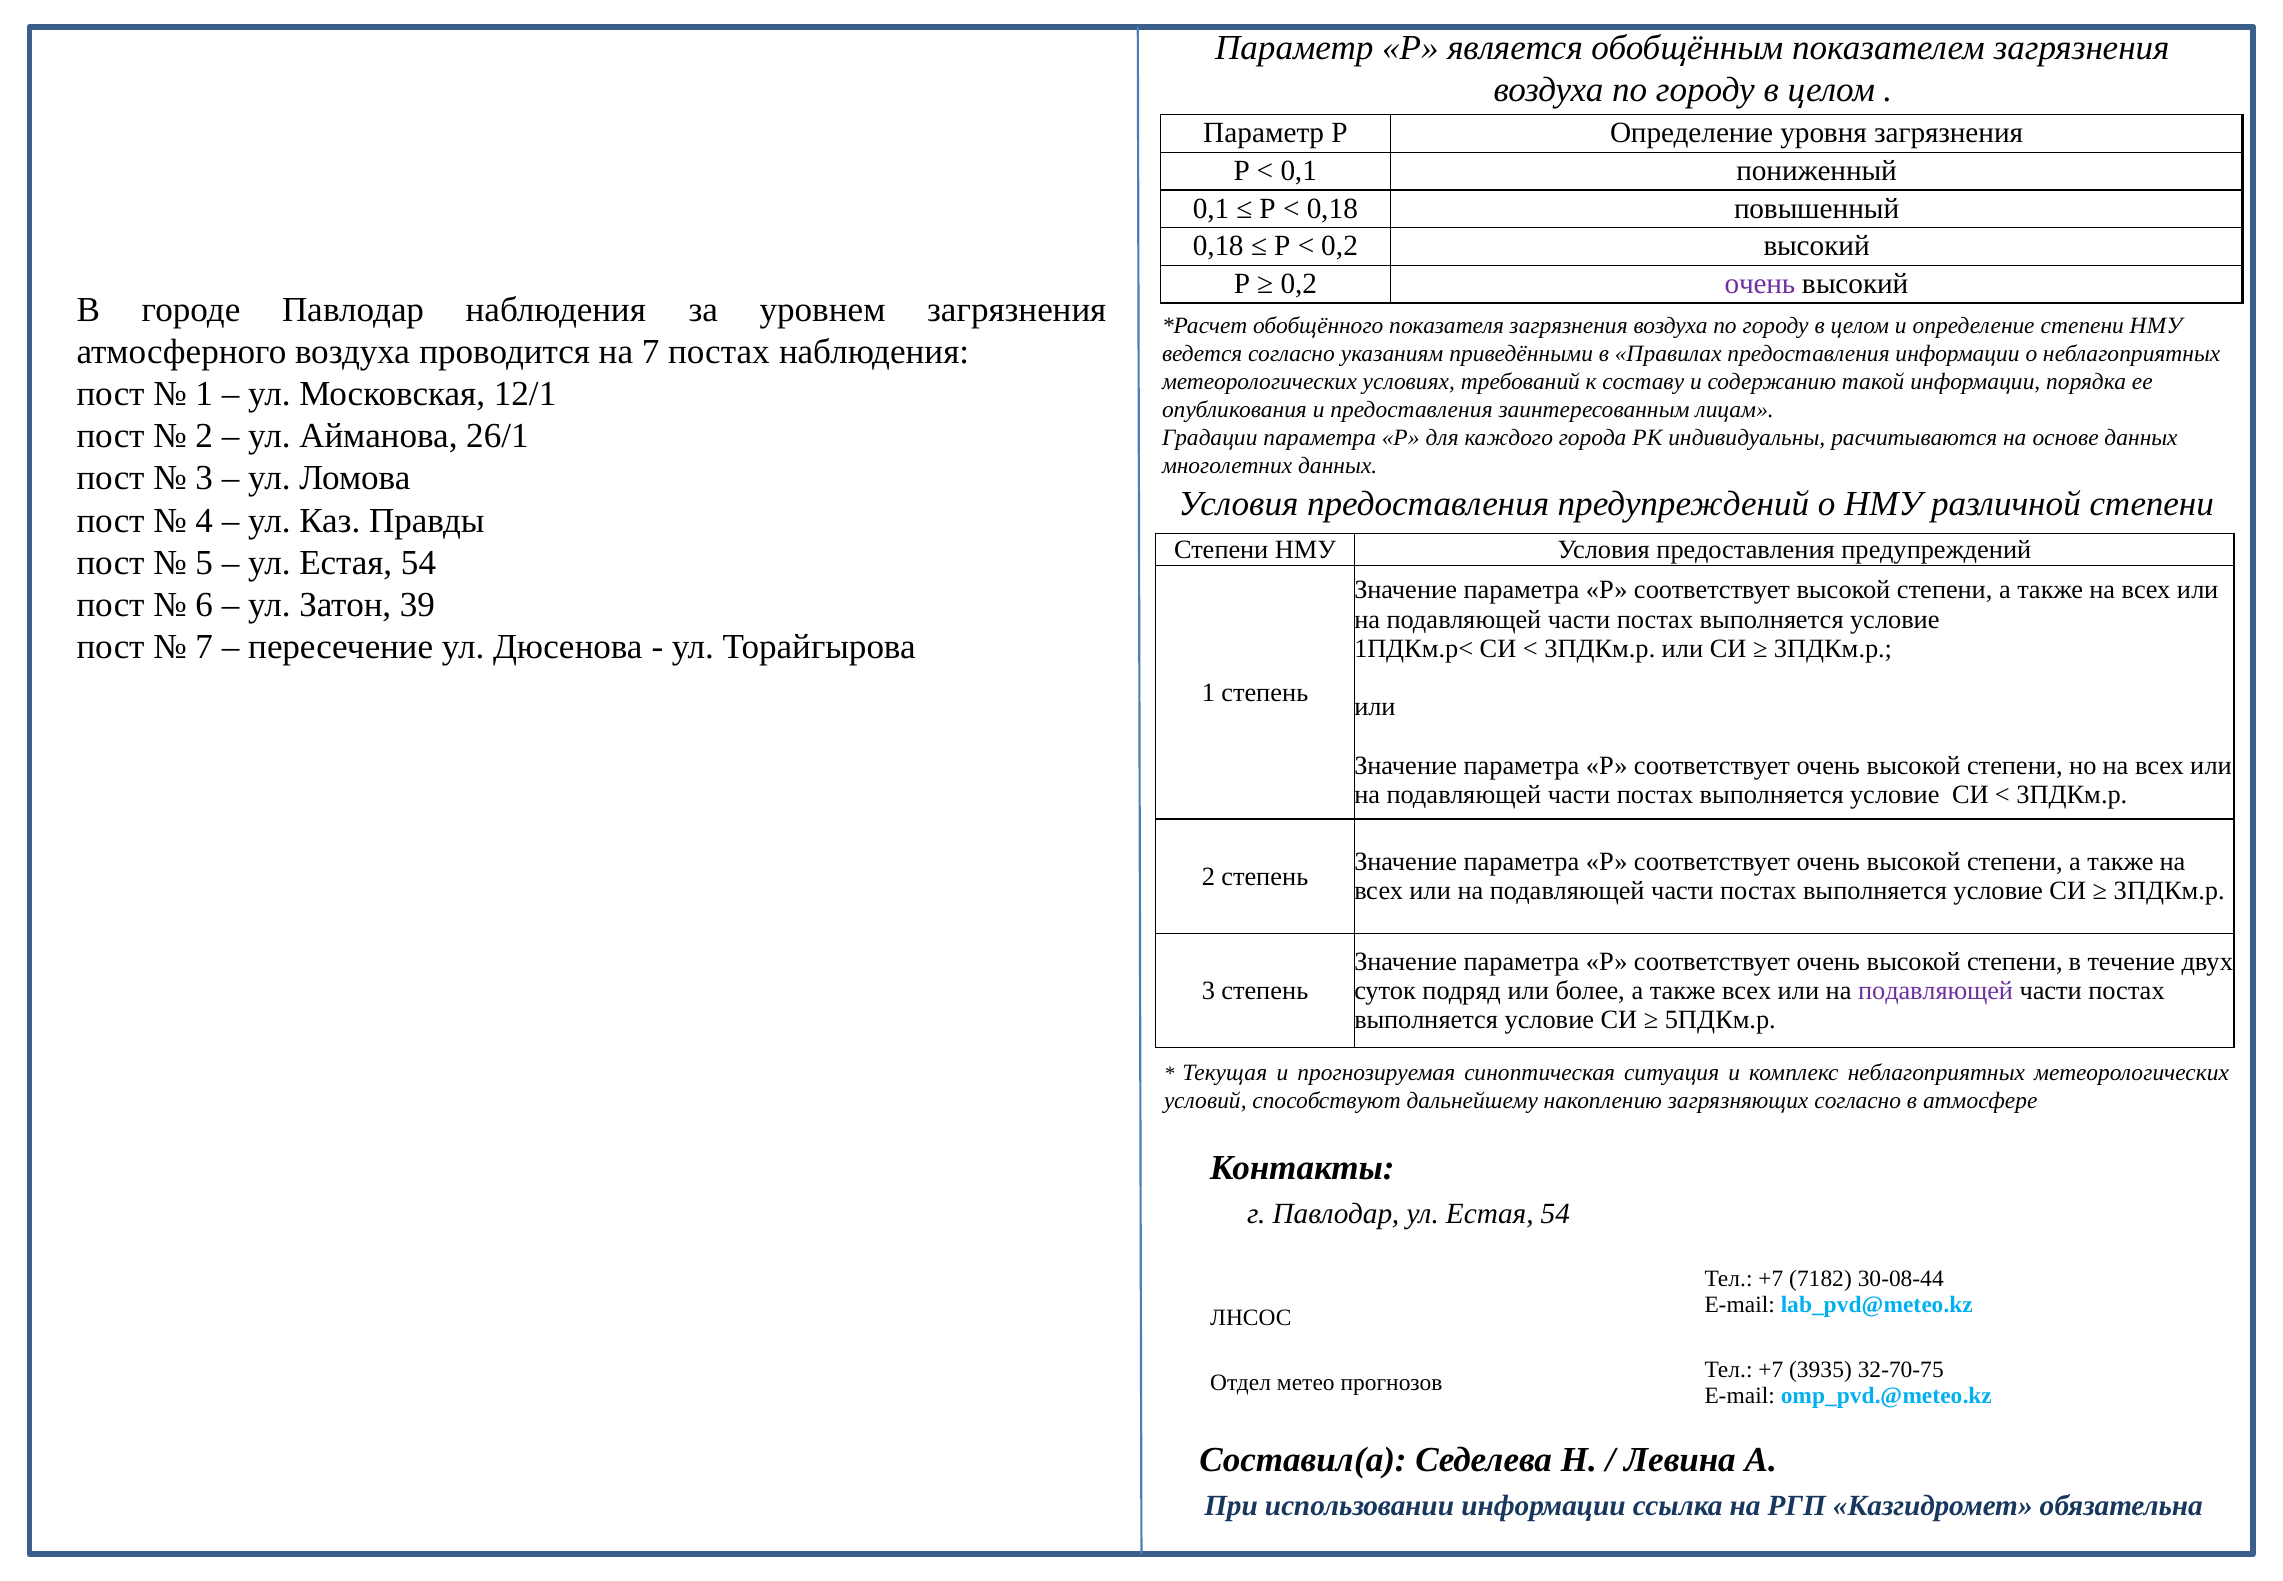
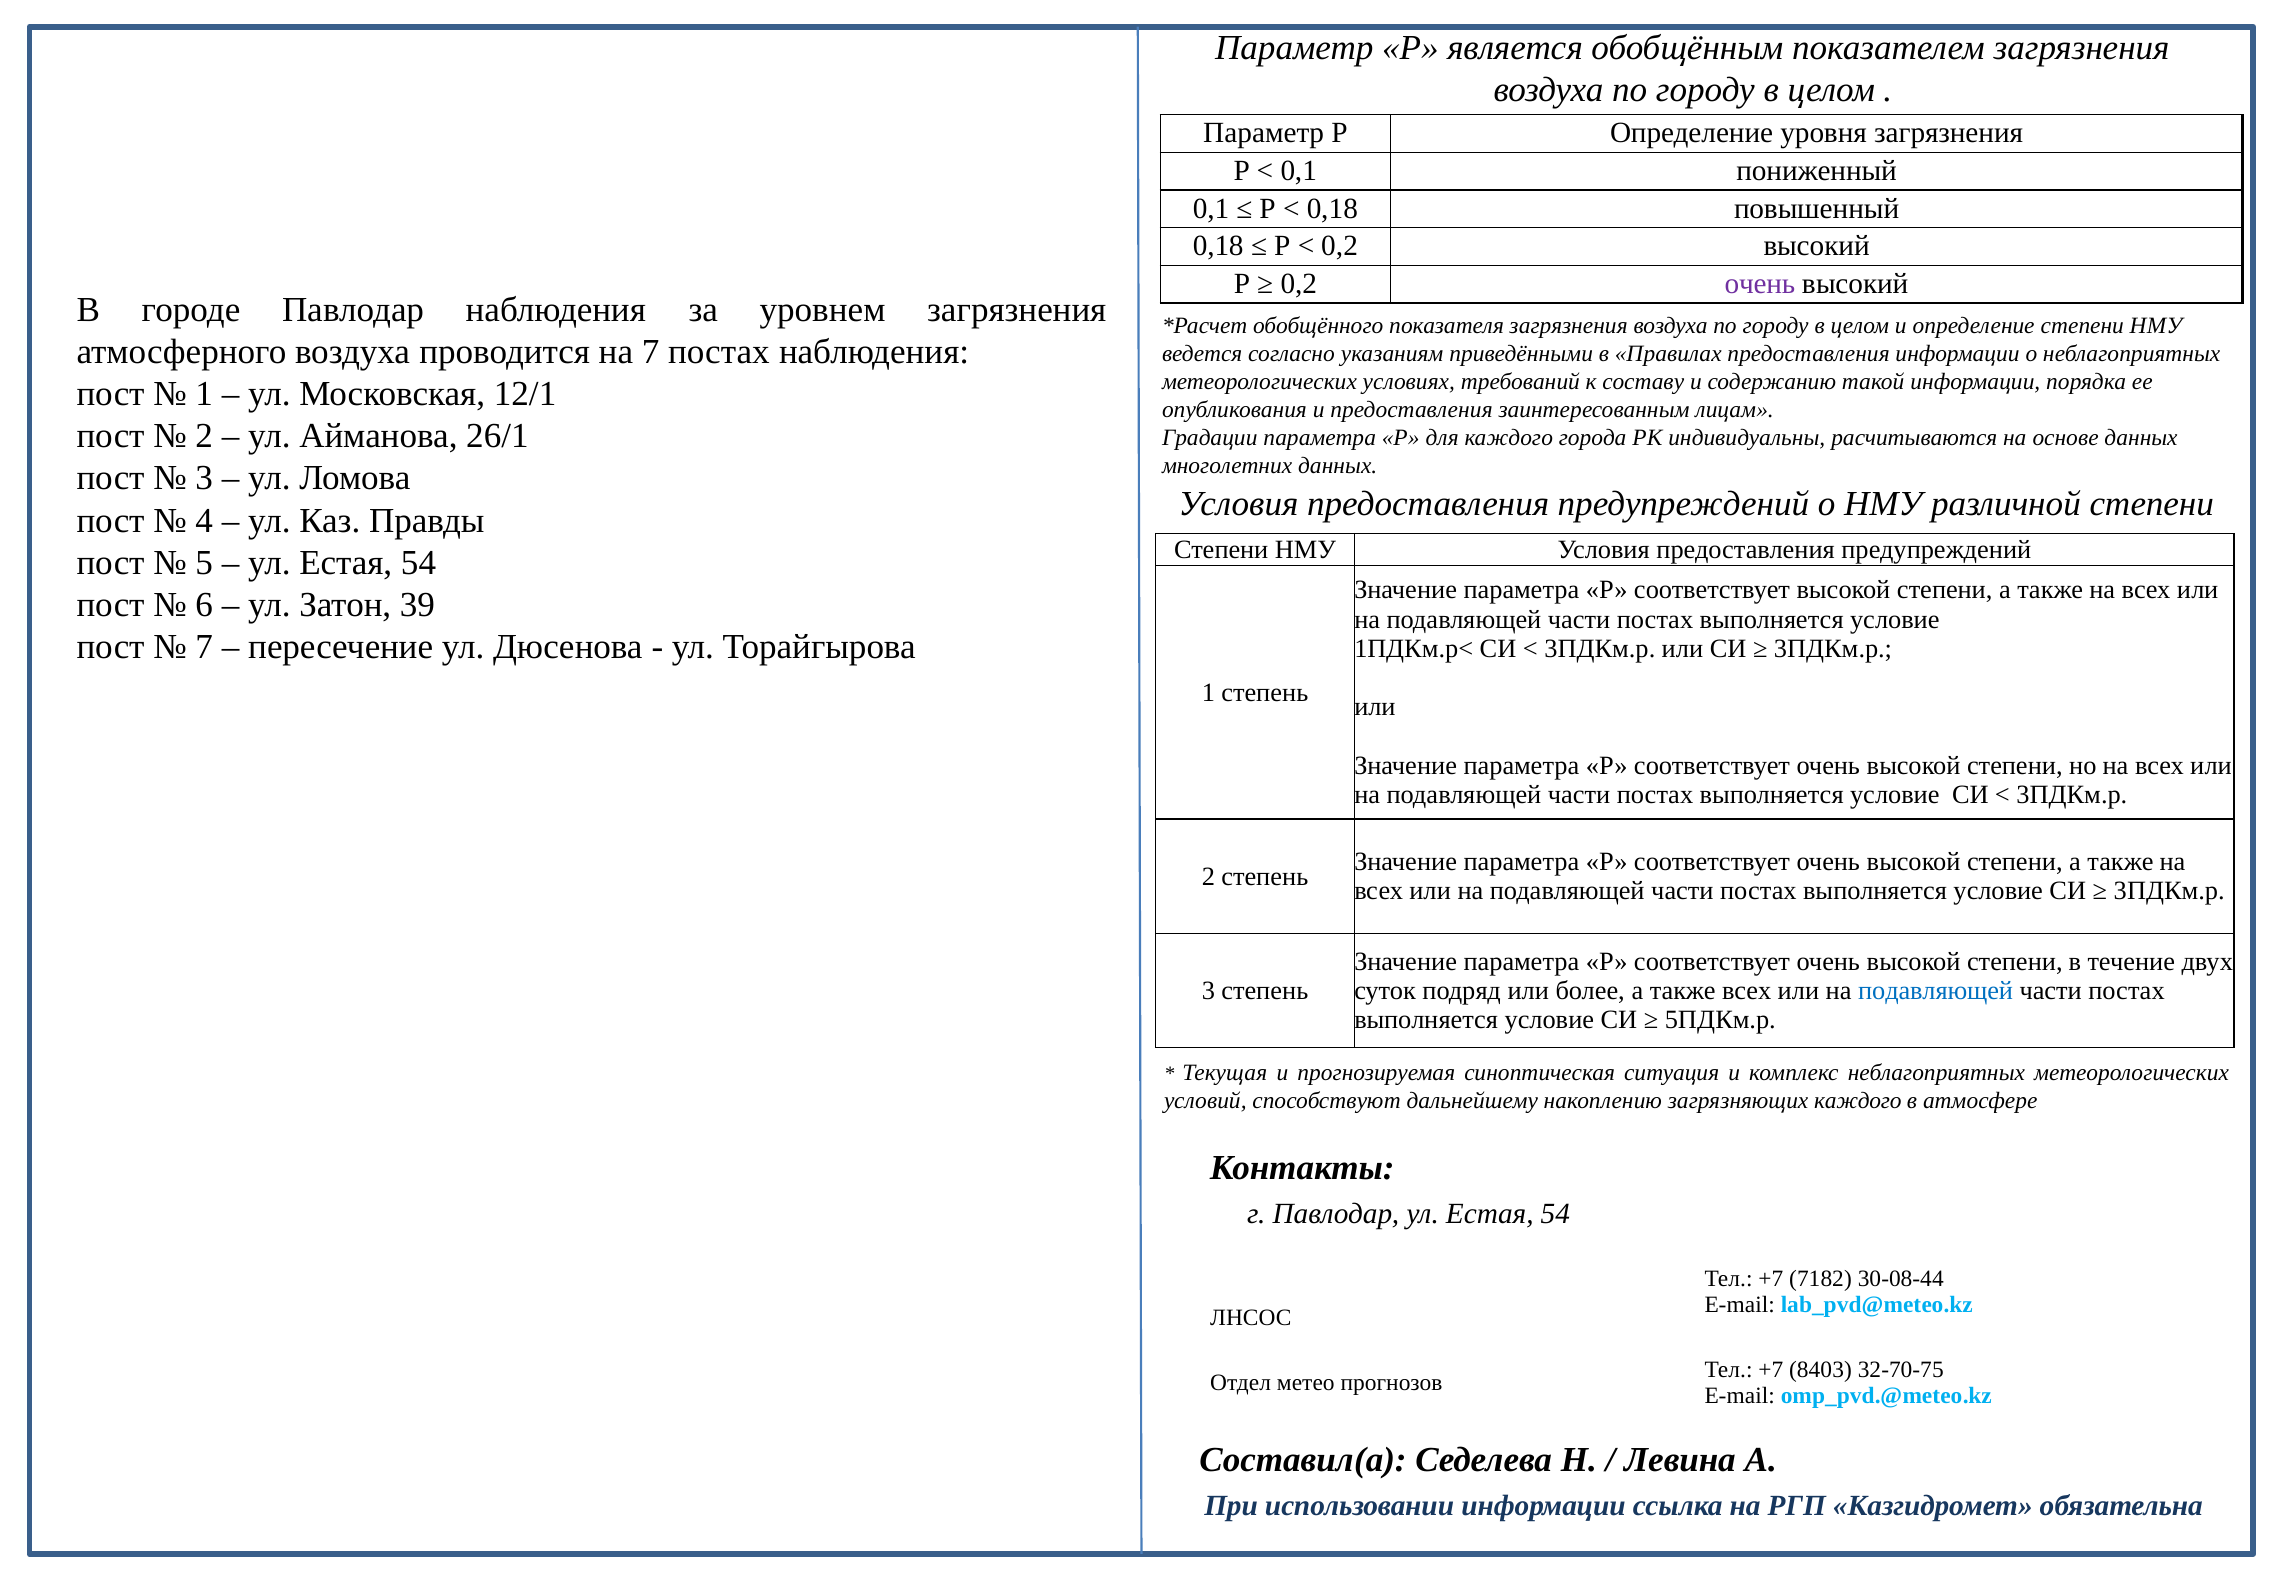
подавляющей colour: purple -> blue (1936, 990)
загрязняющих согласно: согласно -> каждого (1858, 1101)
3935: 3935 -> 8403 (1820, 1369)
